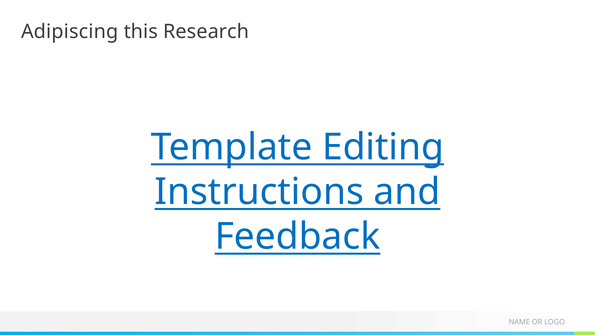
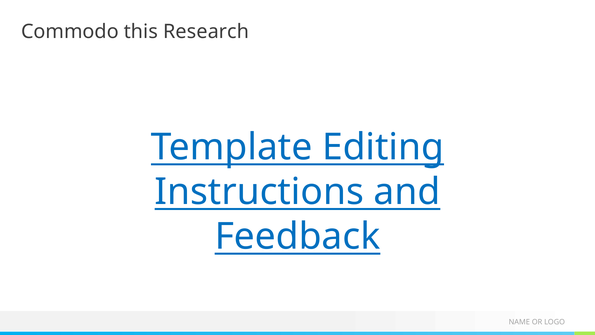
Adipiscing: Adipiscing -> Commodo (70, 32)
